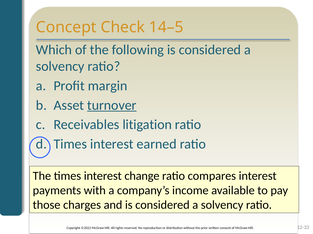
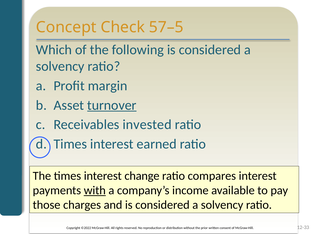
14–5: 14–5 -> 57–5 (166, 27)
litigation: litigation -> invested (147, 125)
with underline: none -> present (95, 191)
